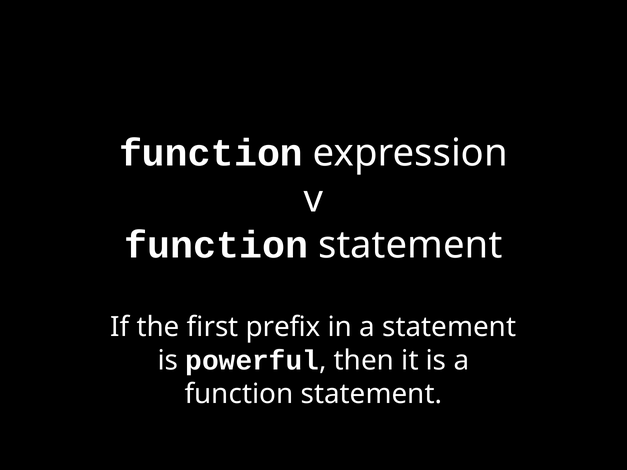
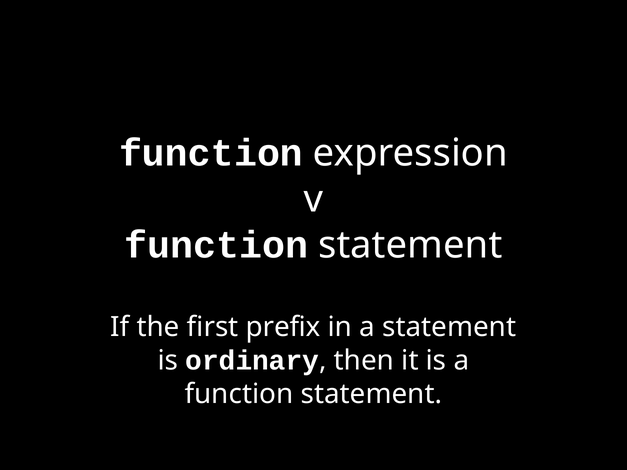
powerful: powerful -> ordinary (252, 361)
